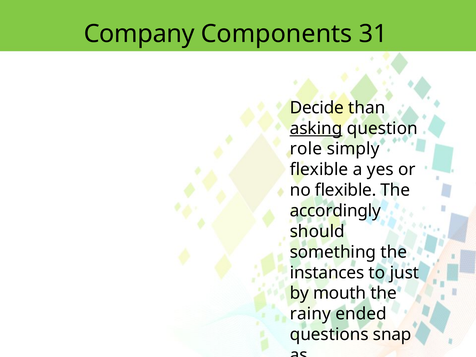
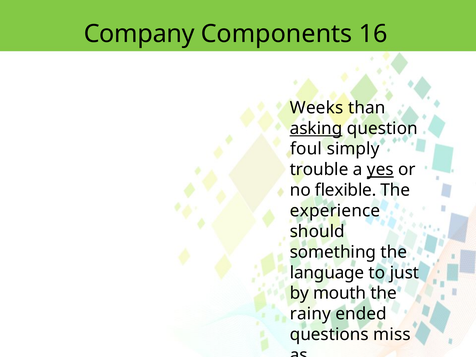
31: 31 -> 16 (373, 34)
Decide: Decide -> Weeks (317, 108)
role: role -> foul (306, 149)
flexible: flexible -> trouble (319, 170)
yes underline: none -> present (380, 170)
accordingly: accordingly -> experience (335, 211)
instances: instances -> language (327, 273)
snap: snap -> miss (392, 335)
